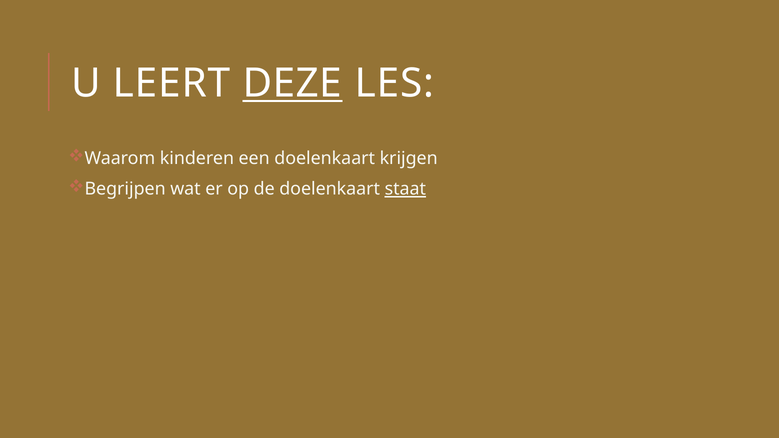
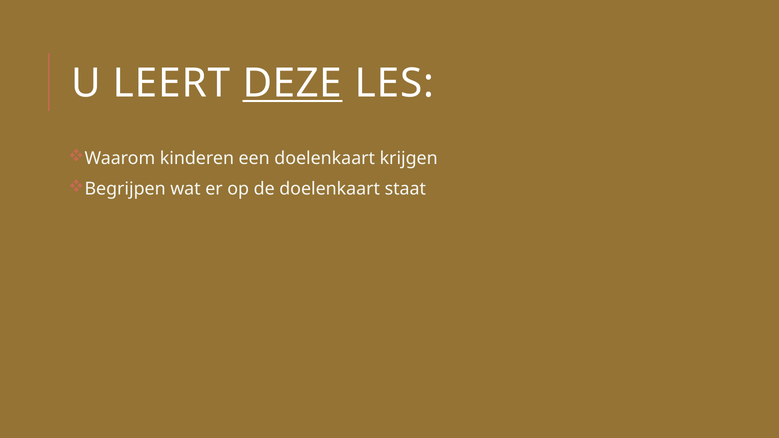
staat underline: present -> none (405, 189)
